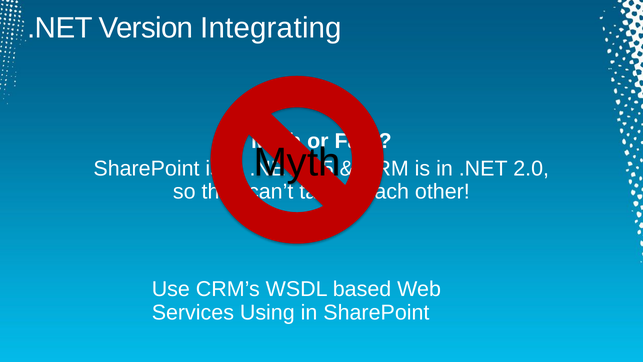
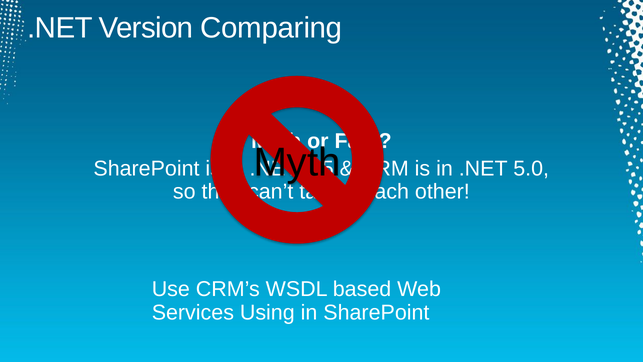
Integrating: Integrating -> Comparing (271, 28)
2.0: 2.0 -> 5.0 (531, 169)
